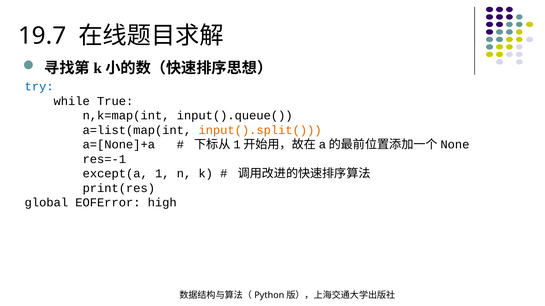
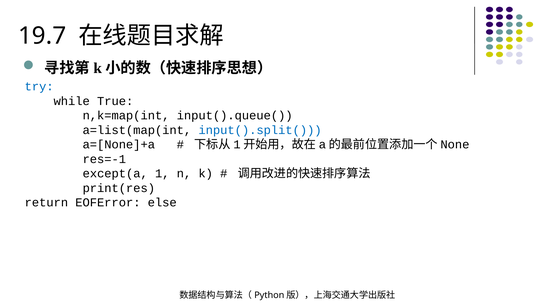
input().split( colour: orange -> blue (260, 130)
global: global -> return (46, 203)
high: high -> else (162, 203)
